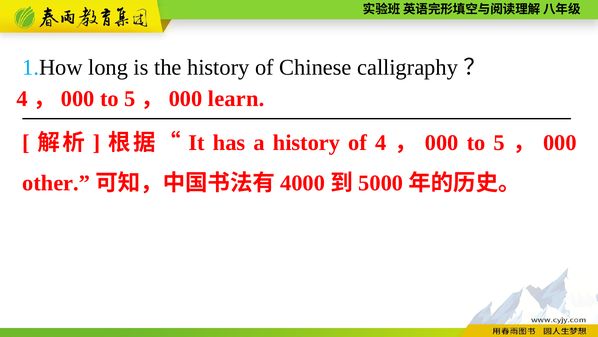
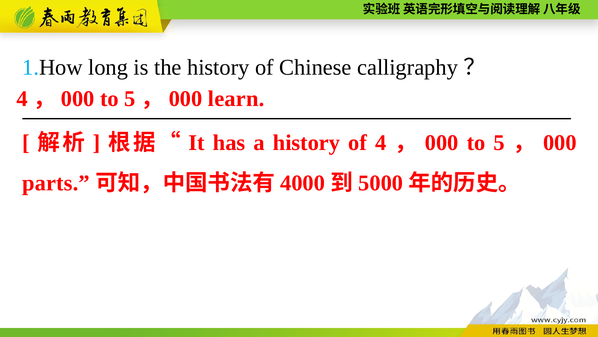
other: other -> parts (56, 183)
